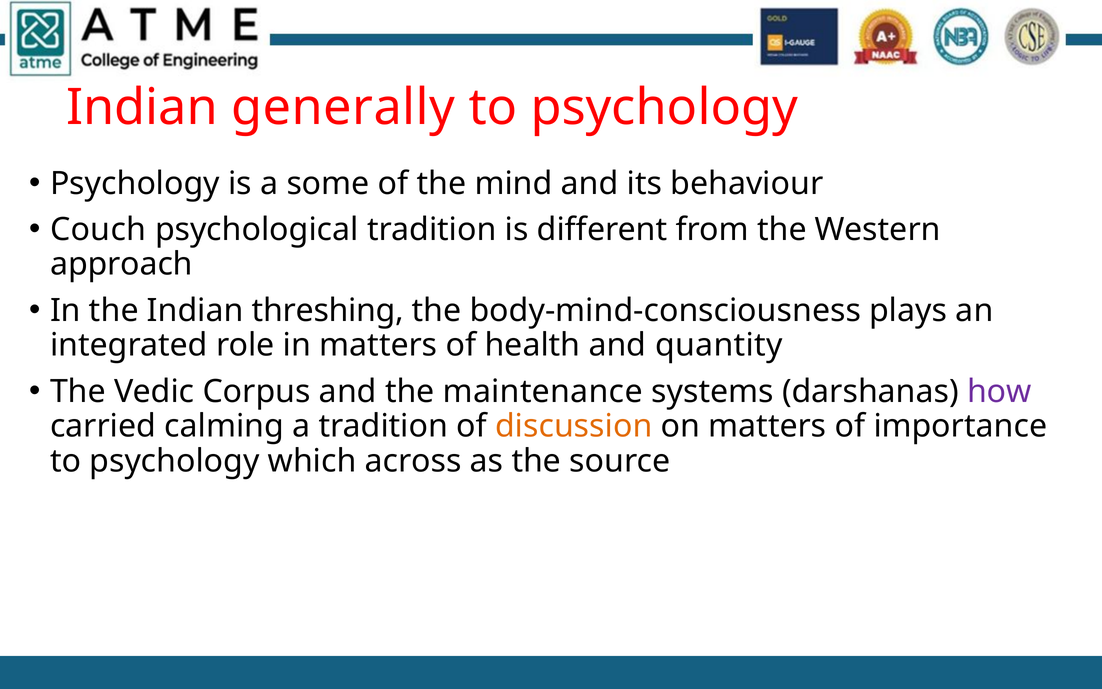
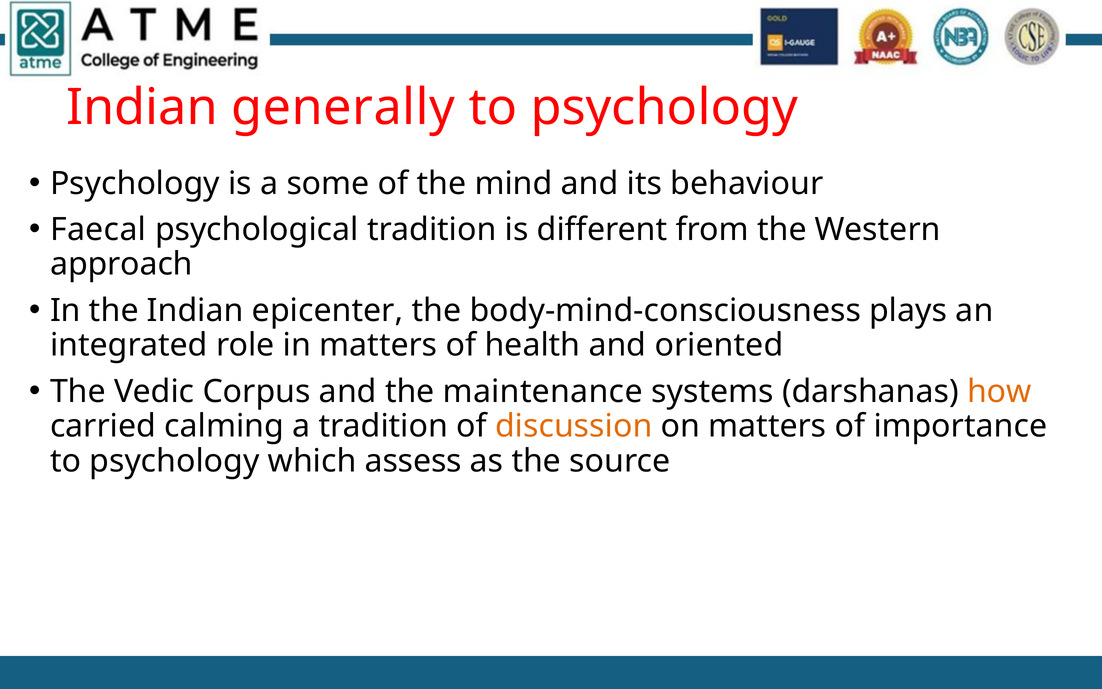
Couch: Couch -> Faecal (98, 230)
threshing: threshing -> epicenter (328, 310)
quantity: quantity -> oriented (719, 345)
how colour: purple -> orange (999, 391)
across: across -> assess (413, 461)
